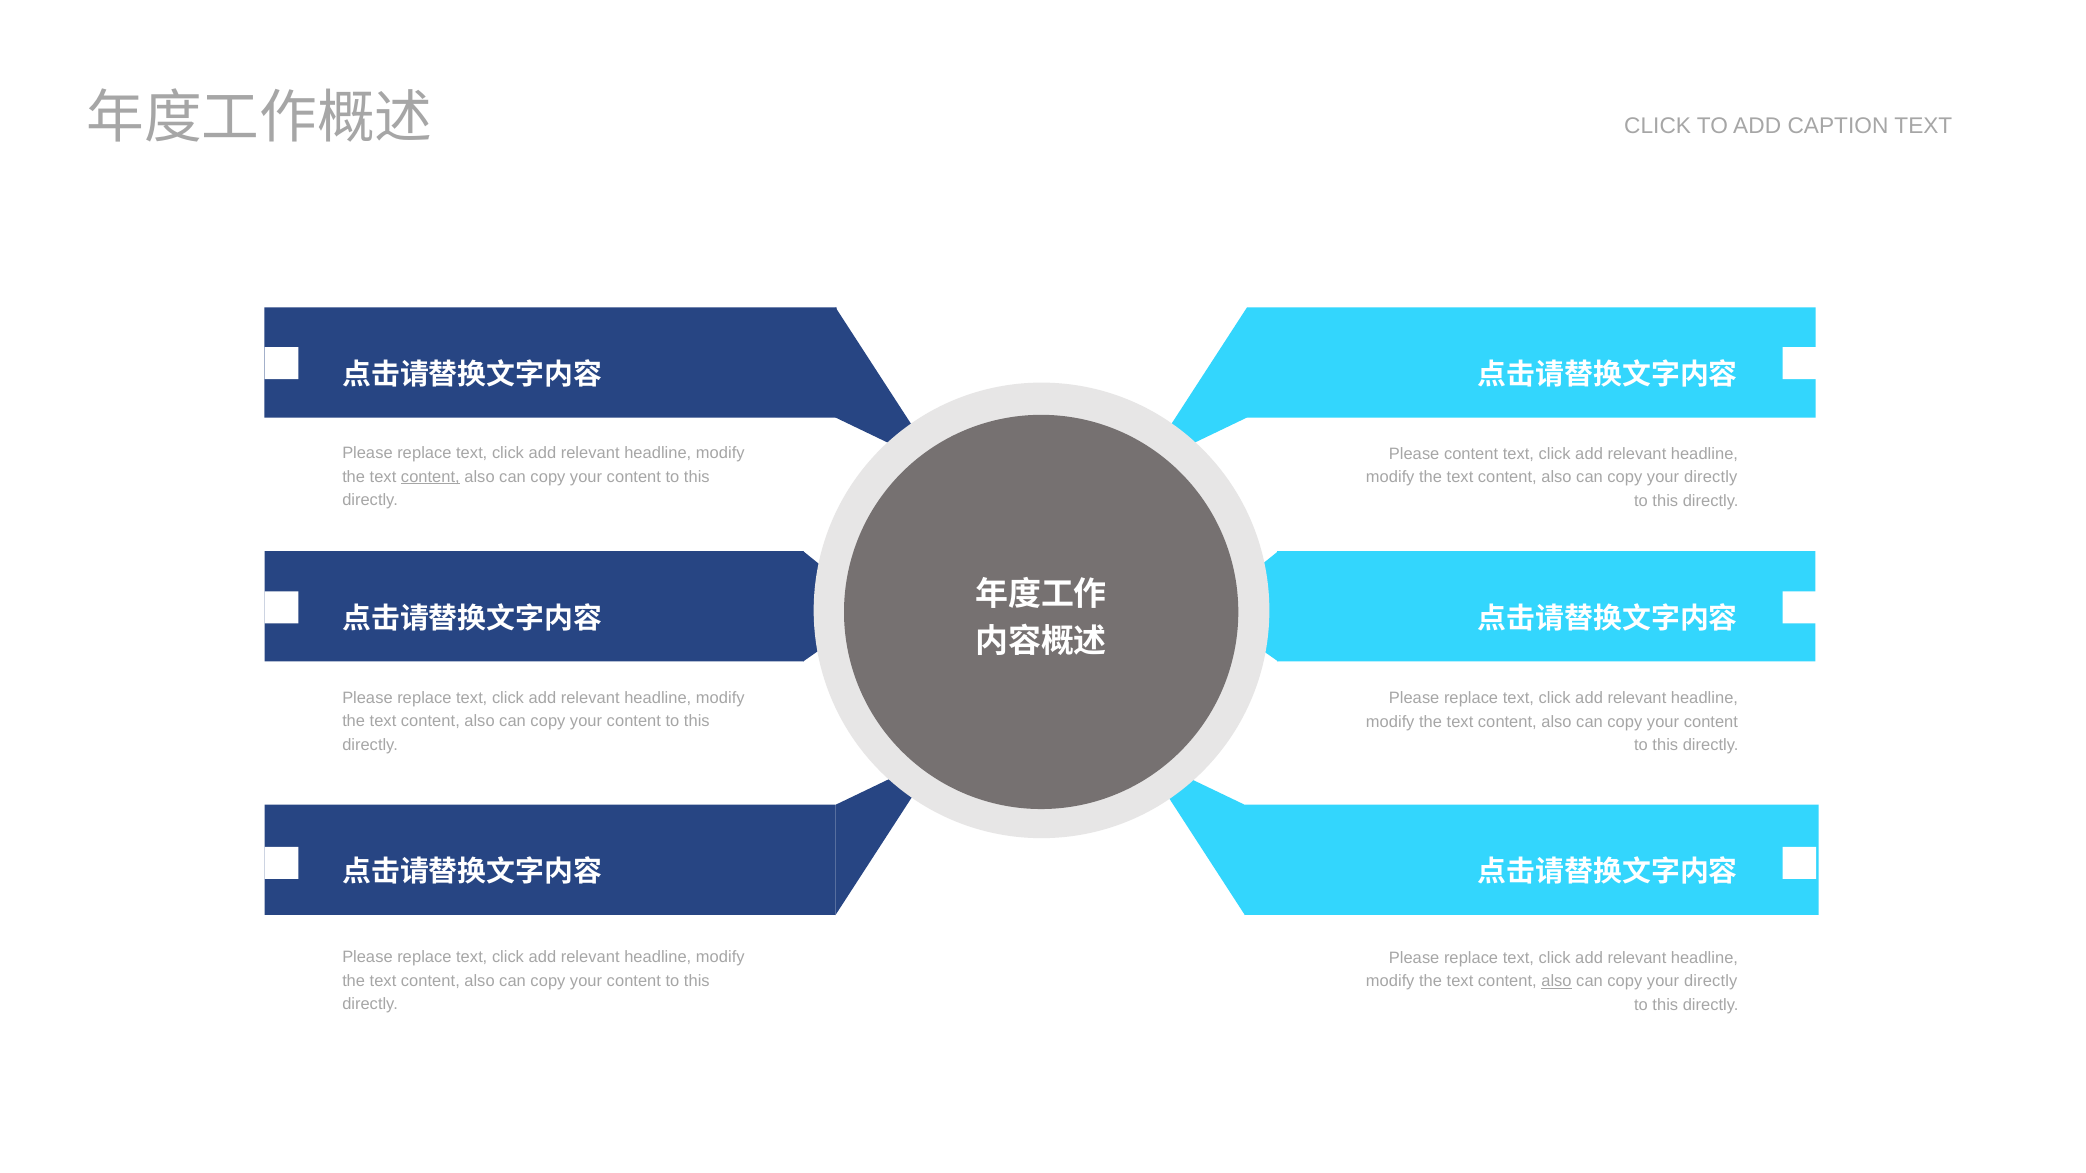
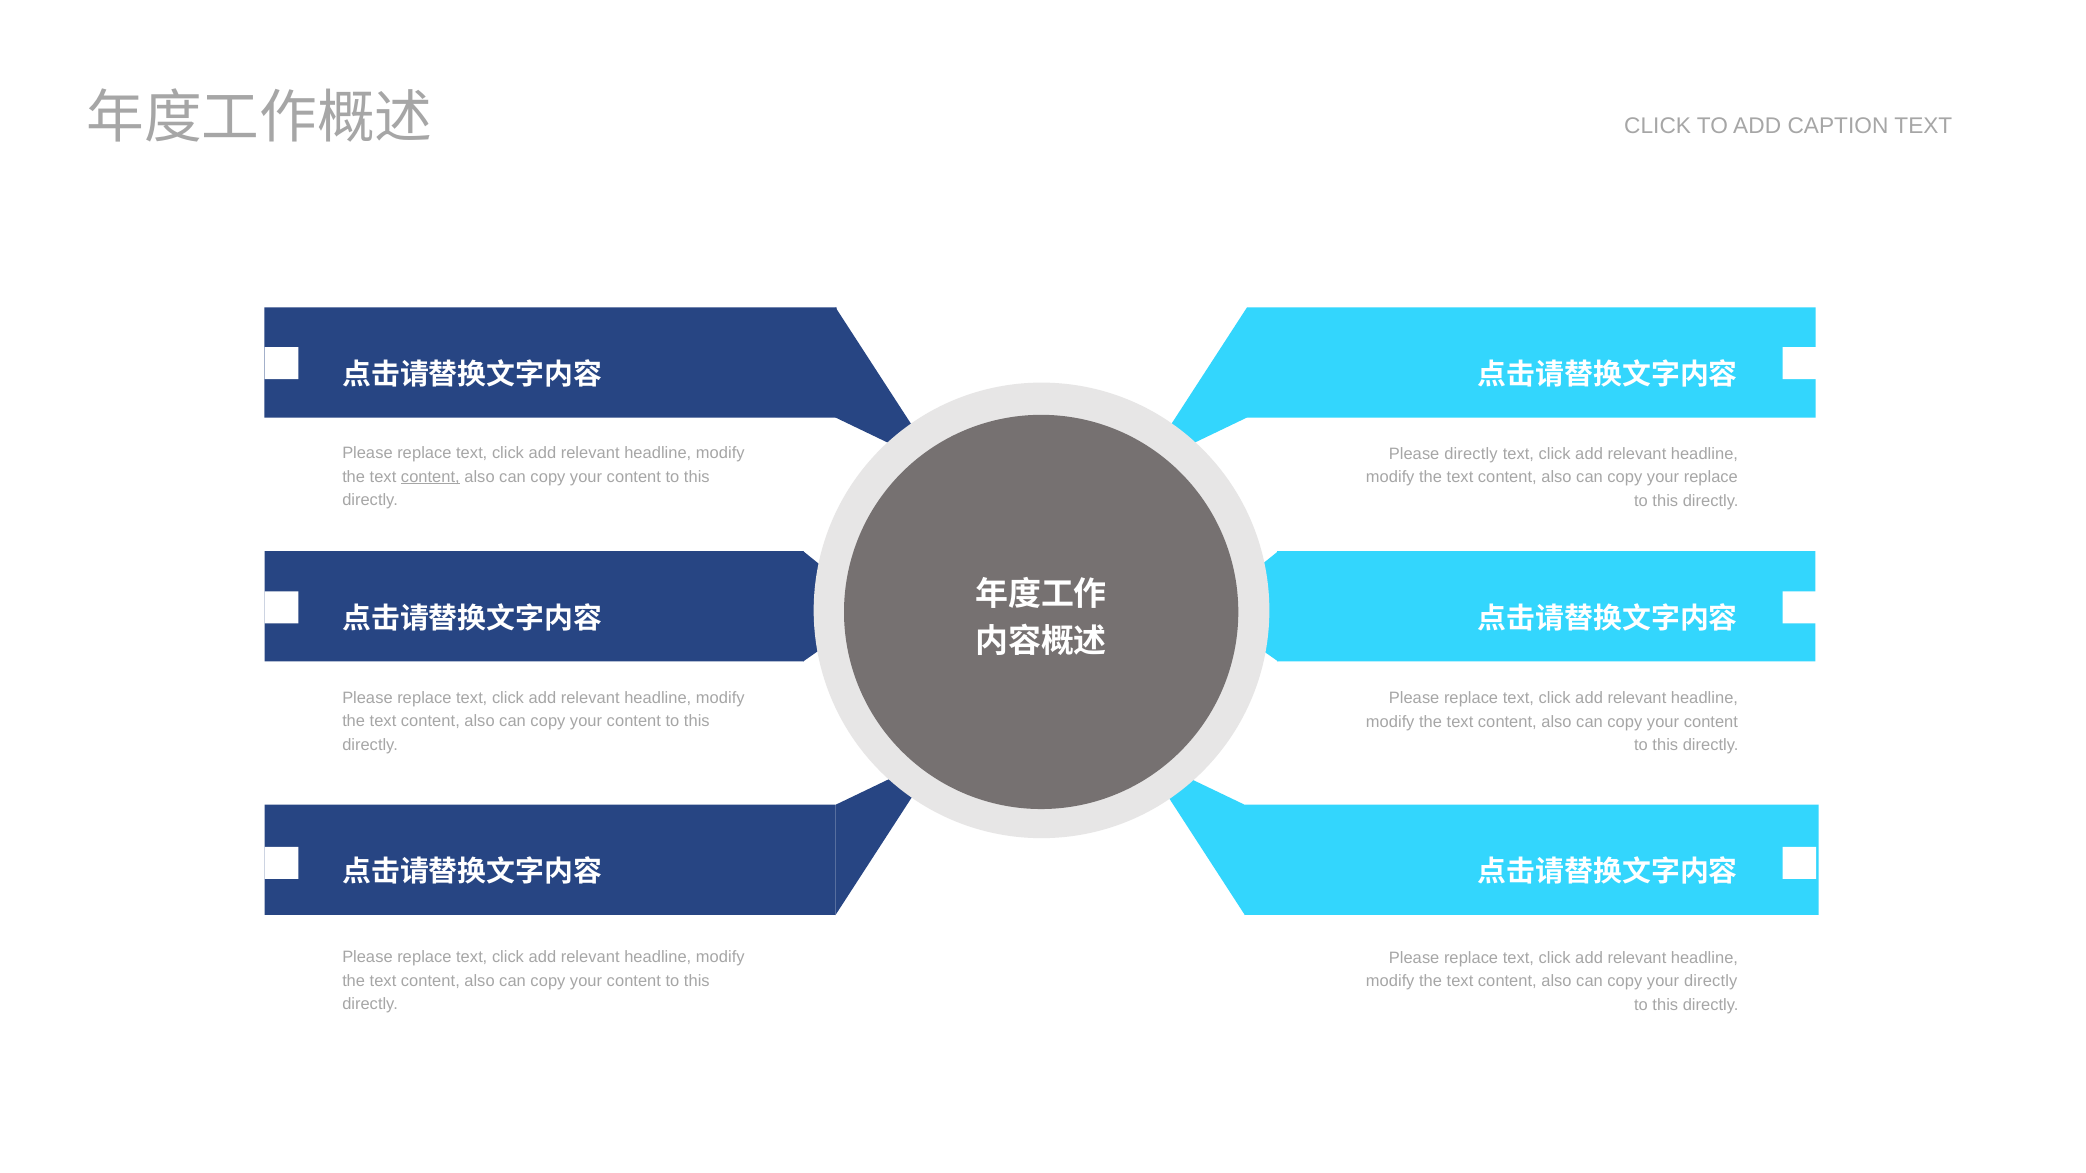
Please content: content -> directly (1471, 454)
directly: directly -> replace (1711, 477)
also underline: present -> none (1556, 982)
